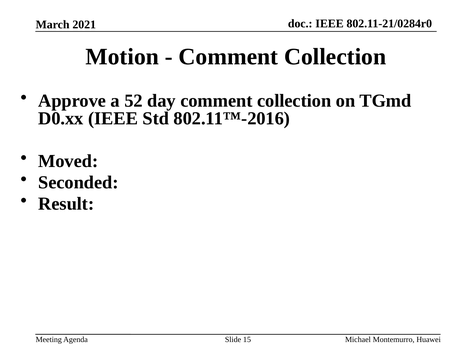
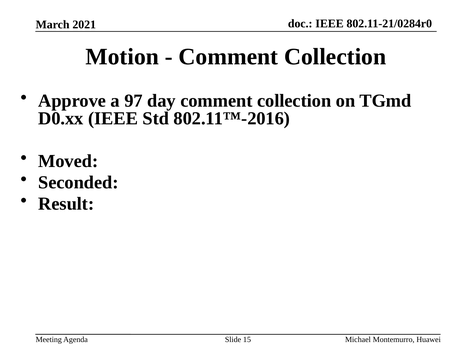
52: 52 -> 97 (134, 101)
